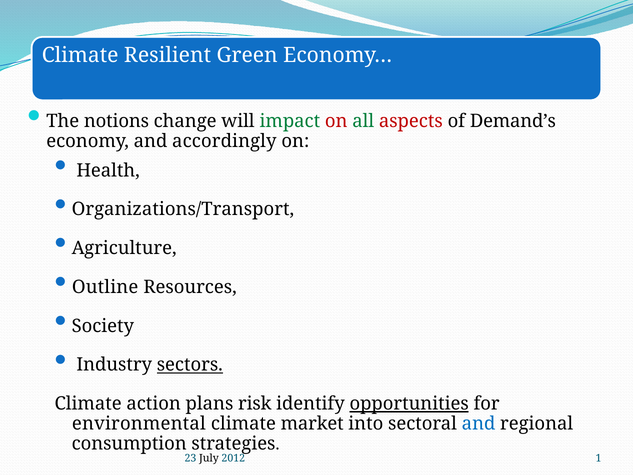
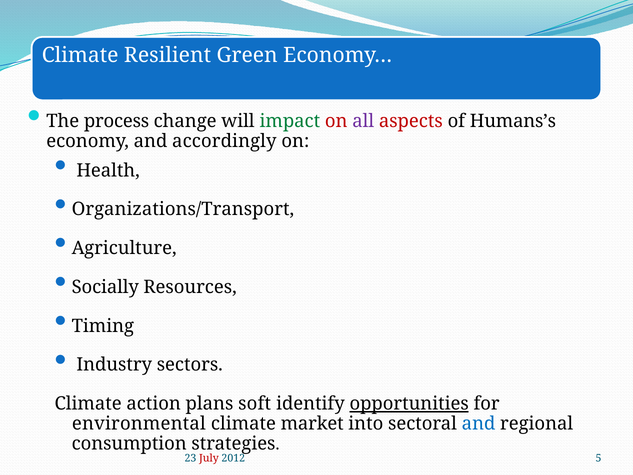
notions: notions -> process (117, 121)
all colour: green -> purple (363, 121)
Demand’s: Demand’s -> Humans’s (513, 121)
Outline: Outline -> Socially (105, 287)
Society: Society -> Timing (103, 326)
sectors underline: present -> none (190, 365)
risk: risk -> soft (255, 404)
July colour: black -> red (209, 458)
1: 1 -> 5 (598, 458)
